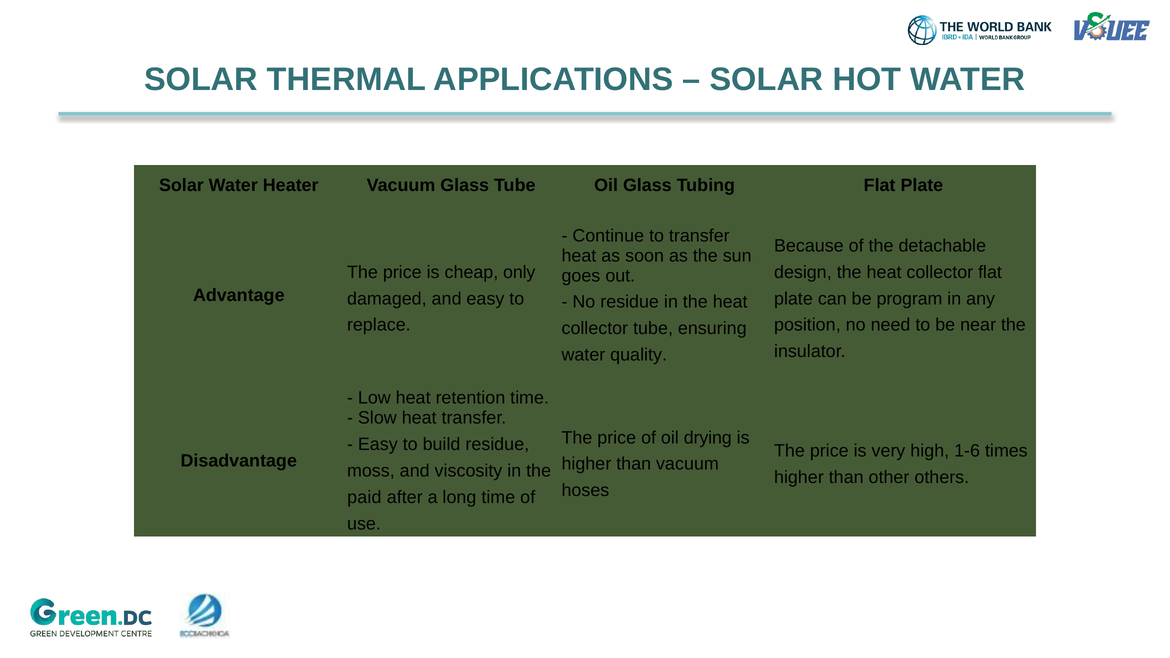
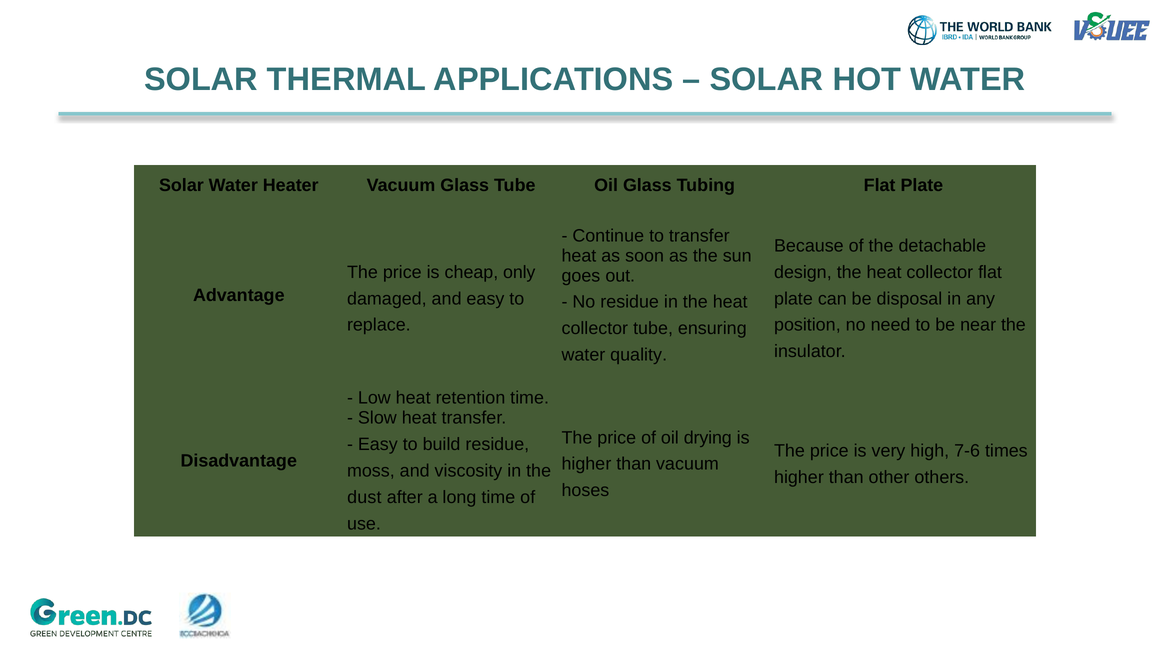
program: program -> disposal (909, 299)
1-6: 1-6 -> 7-6 (967, 451)
paid: paid -> dust (364, 497)
